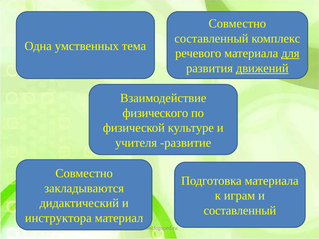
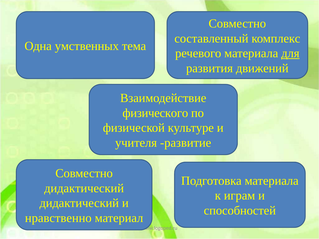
движений underline: present -> none (262, 68)
закладываются: закладываются -> дидактический (84, 188)
составленный: составленный -> способностей (240, 211)
инструктора: инструктора -> нравственно (58, 218)
